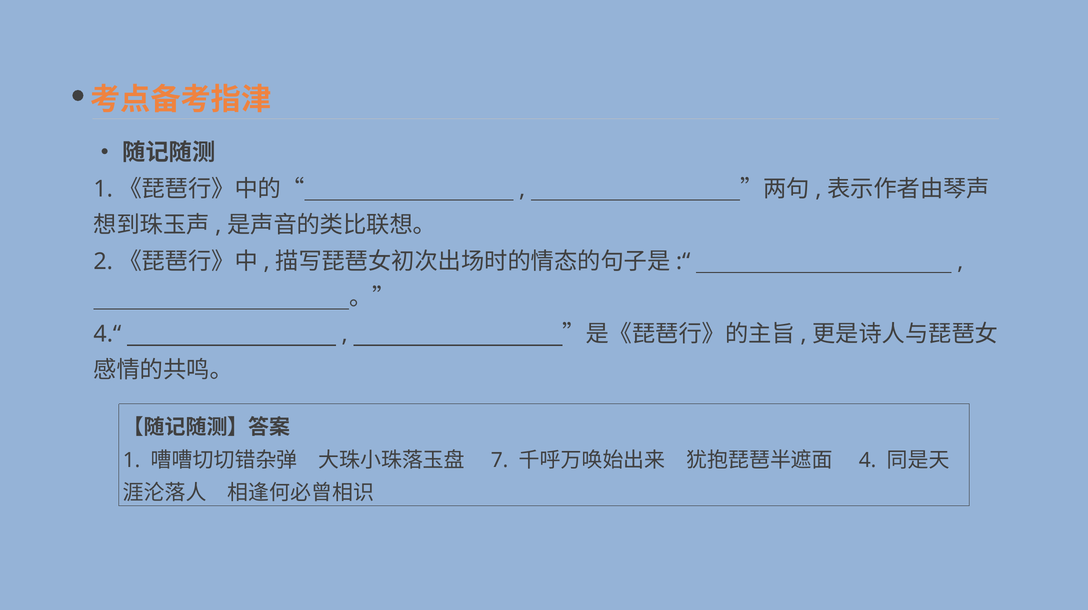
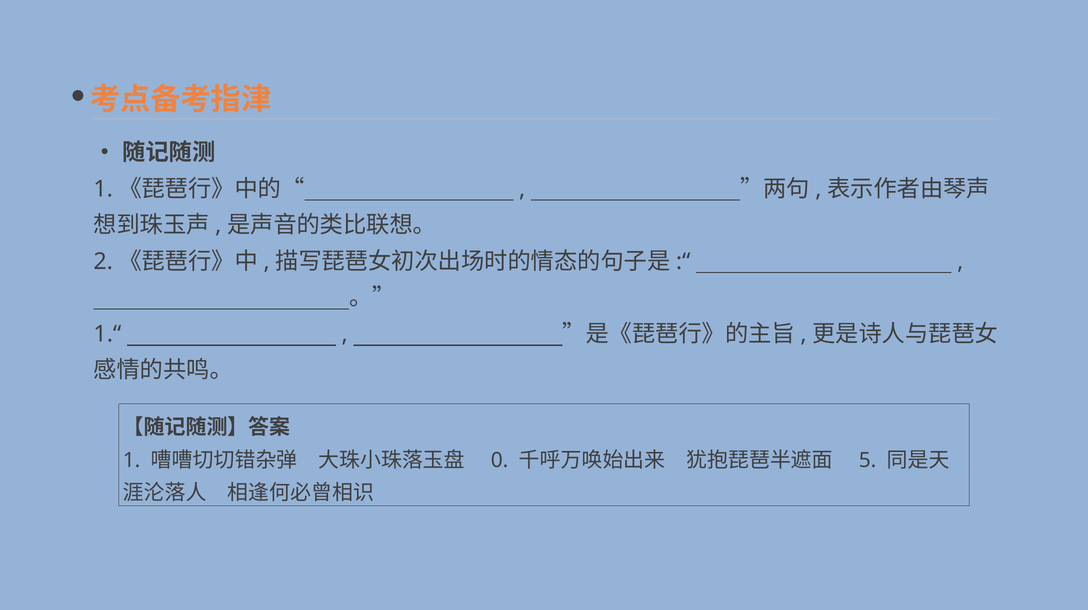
4.“: 4.“ -> 1.“ (107, 334)
7: 7 -> 0 (500, 460)
4: 4 -> 5 (868, 460)
